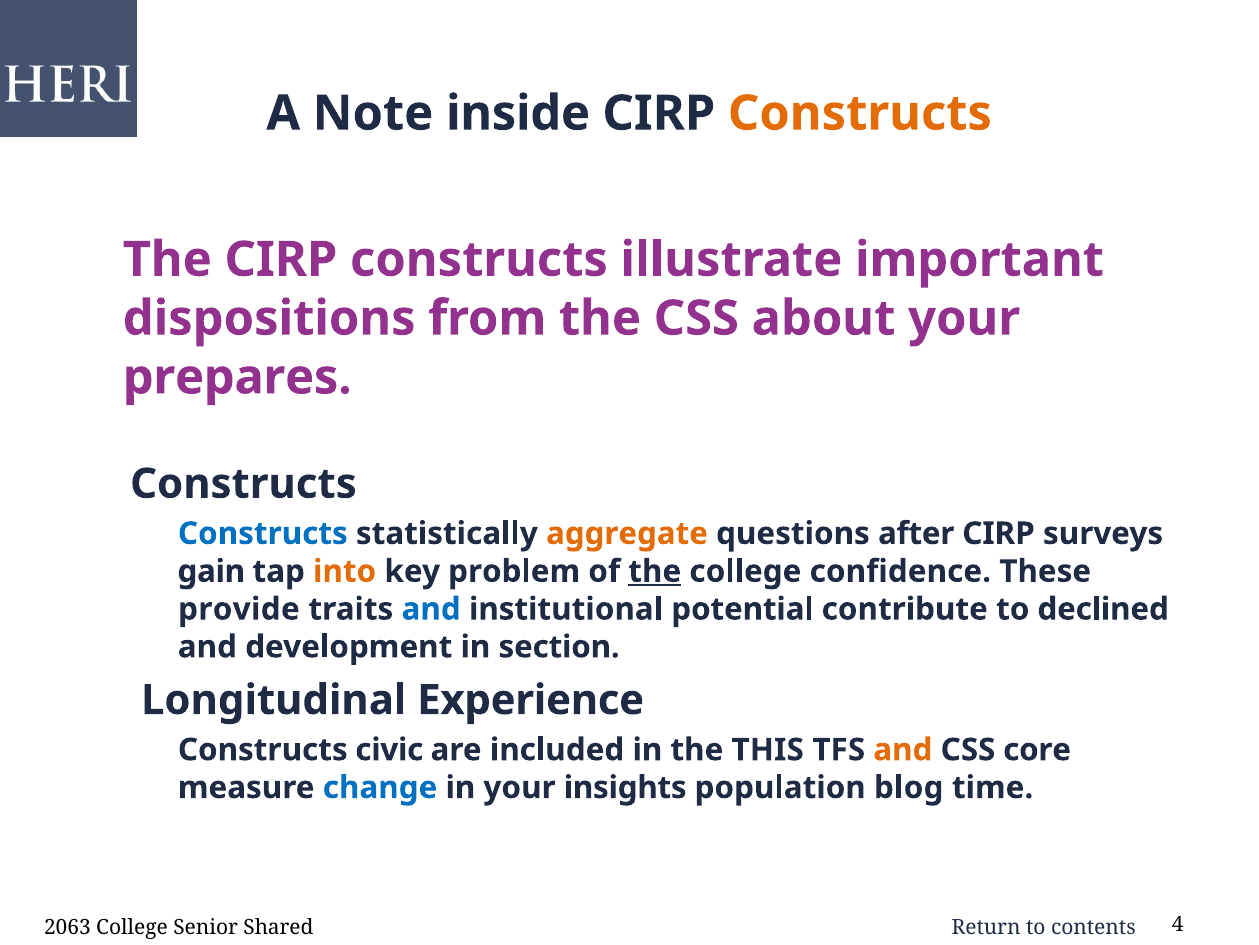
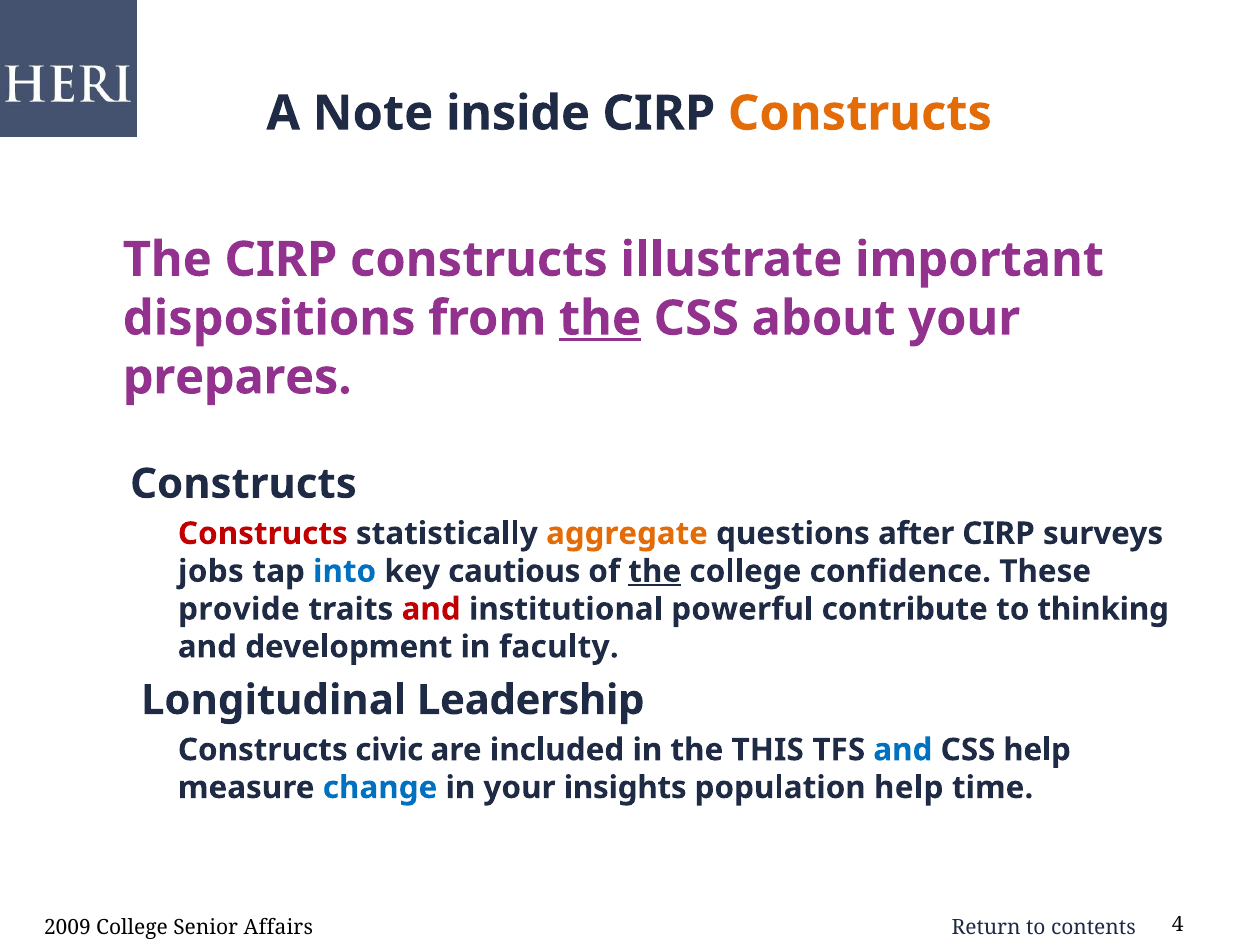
the underline: none -> present (600, 318)
Constructs colour: blue -> red (263, 533)
gain: gain -> jobs (211, 571)
into colour: orange -> blue (345, 571)
problem: problem -> cautious (514, 571)
and colour: blue -> red (431, 609)
potential: potential -> powerful (742, 609)
declined: declined -> thinking (1103, 609)
section: section -> faculty (559, 646)
Experience: Experience -> Leadership (531, 700)
and colour: orange -> blue (903, 749)
CSS core: core -> help (1037, 749)
population blog: blog -> help (909, 787)
2063: 2063 -> 2009 (67, 927)
Shared: Shared -> Affairs (278, 927)
